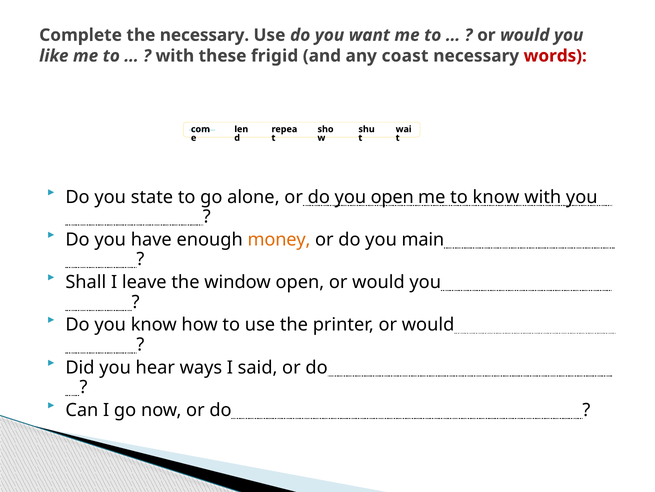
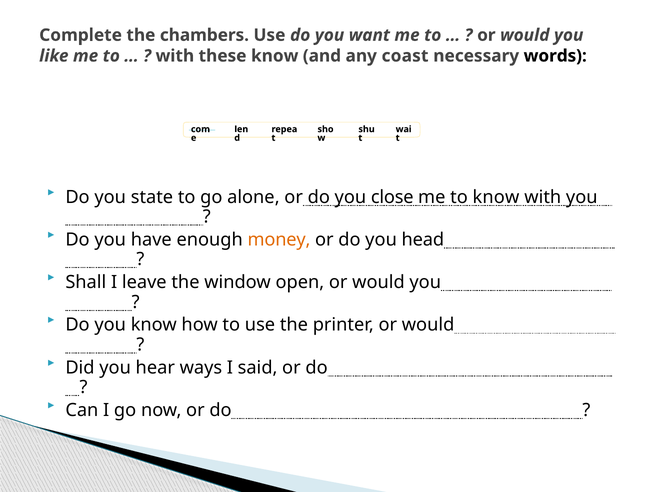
the necessary: necessary -> chambers (204, 35)
these frigid: frigid -> know (275, 56)
words colour: red -> black (555, 56)
you open: open -> close (392, 197)
main: main -> head (423, 239)
